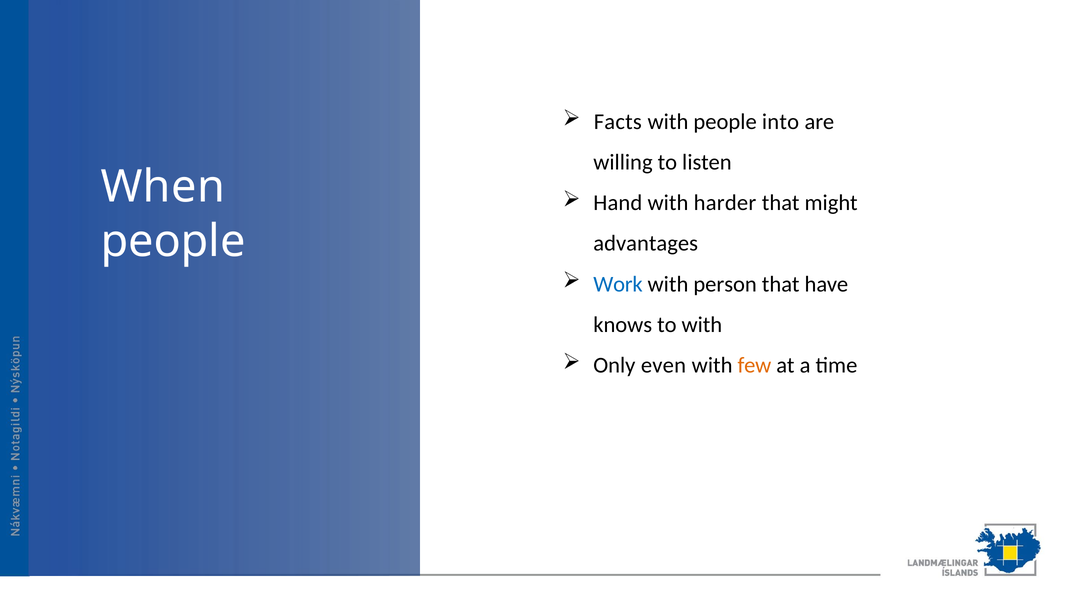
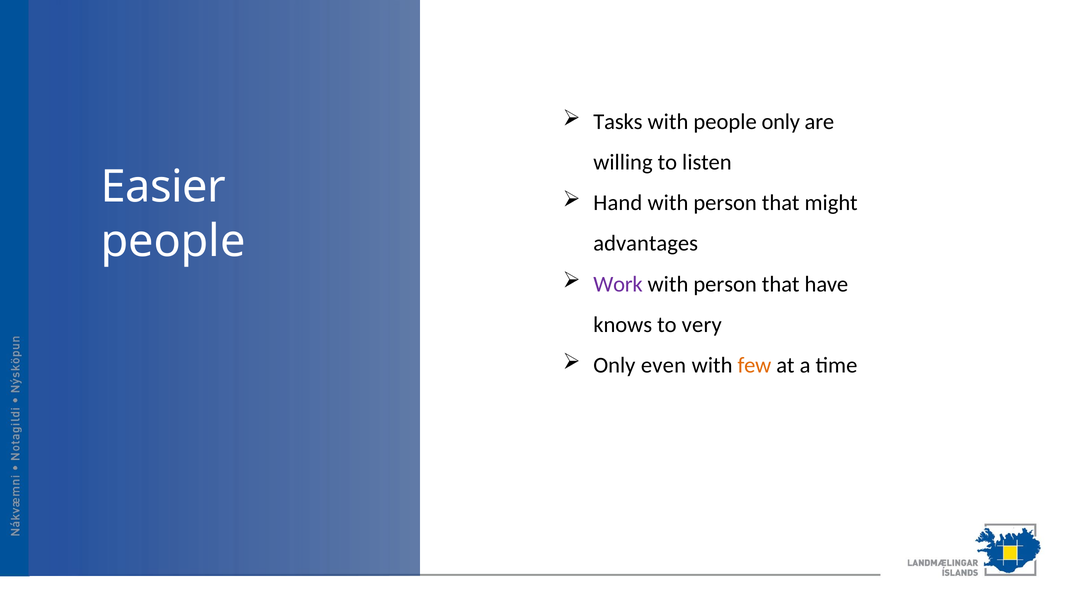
Facts: Facts -> Tasks (618, 122)
people into: into -> only (781, 122)
When: When -> Easier (163, 187)
harder: harder -> person (725, 203)
Work colour: blue -> purple (618, 284)
to with: with -> very (702, 325)
